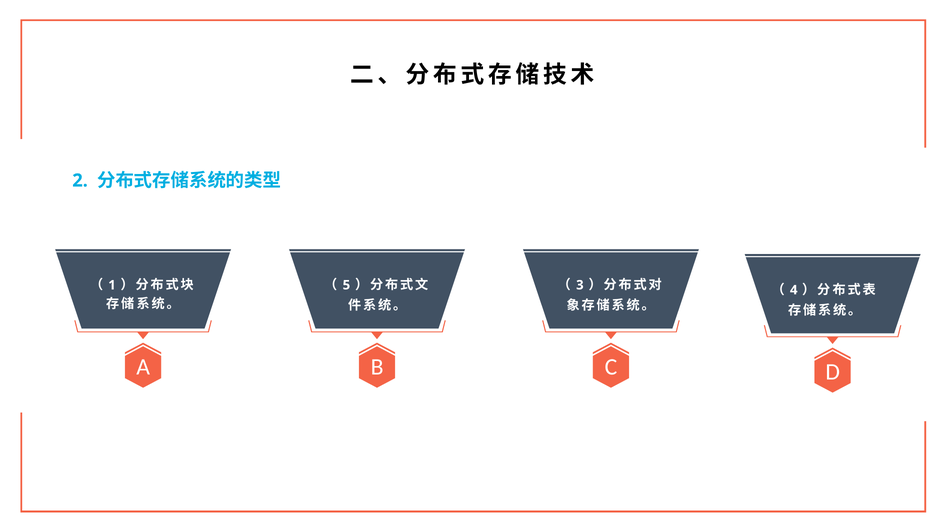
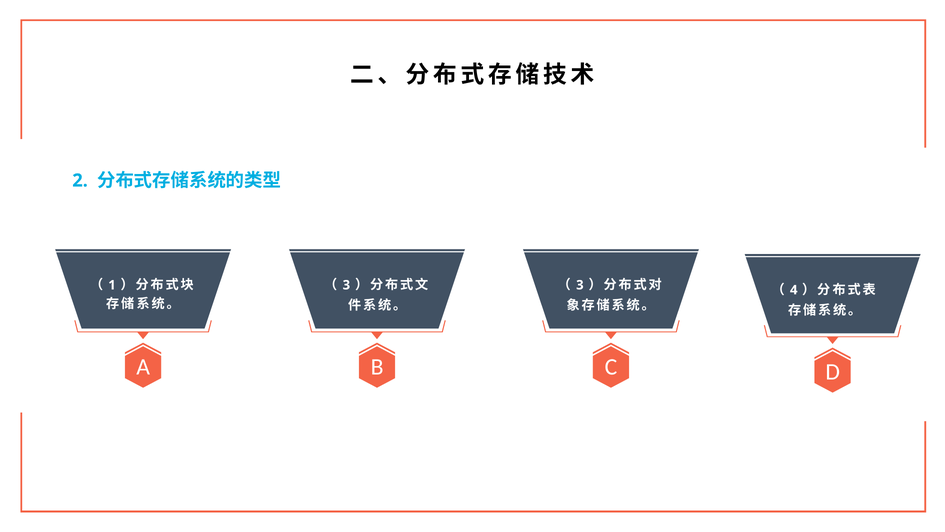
5: 5 -> 3 (346, 285)
